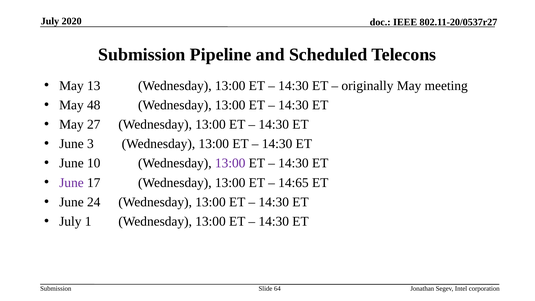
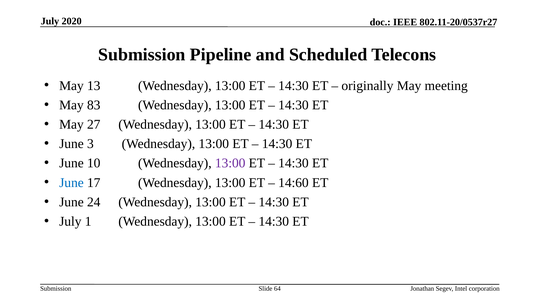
48: 48 -> 83 (94, 105)
June colour: purple -> blue (71, 183)
14:65: 14:65 -> 14:60 (293, 183)
